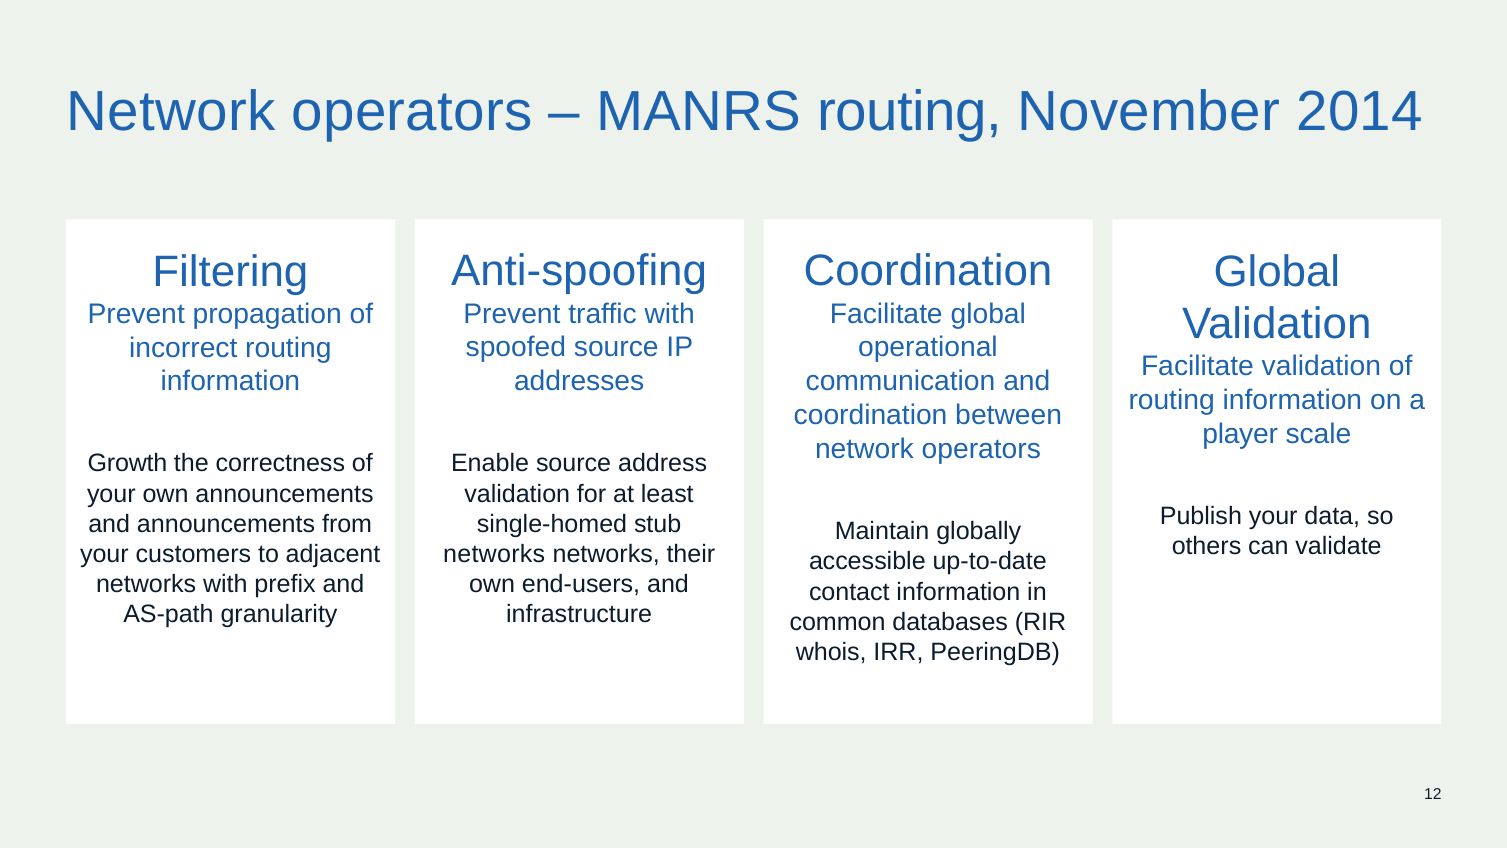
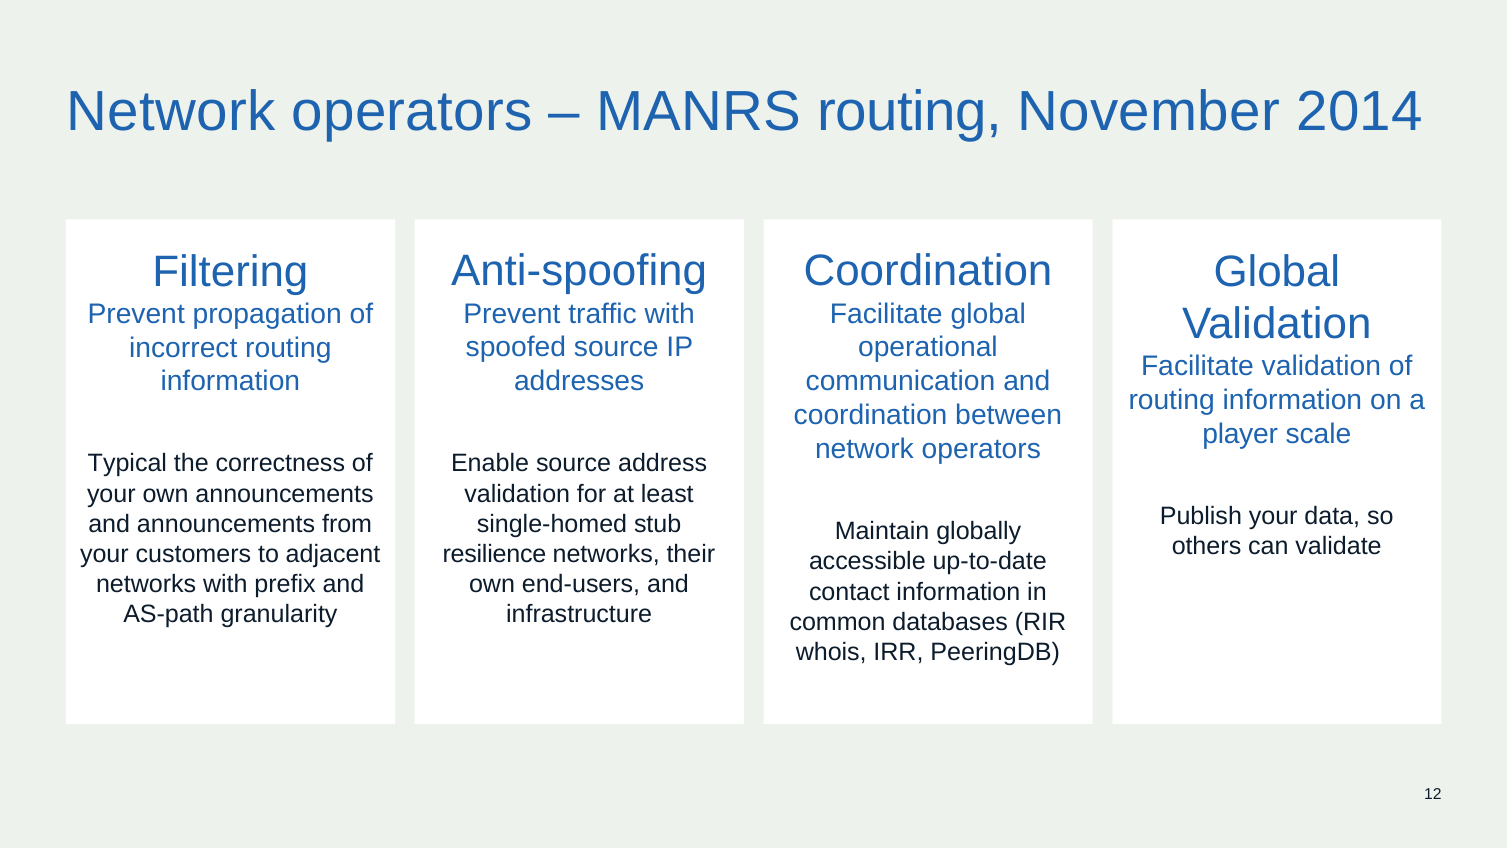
Growth: Growth -> Typical (127, 463)
networks: networks -> resilience (494, 554)
